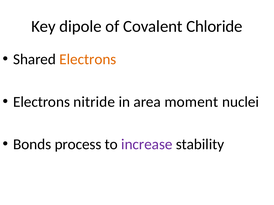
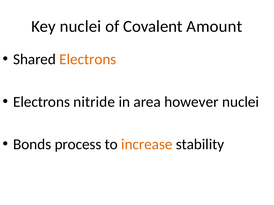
Key dipole: dipole -> nuclei (80, 27)
Chloride: Chloride -> Amount (214, 27)
moment: moment -> however (191, 102)
increase colour: purple -> orange (147, 145)
